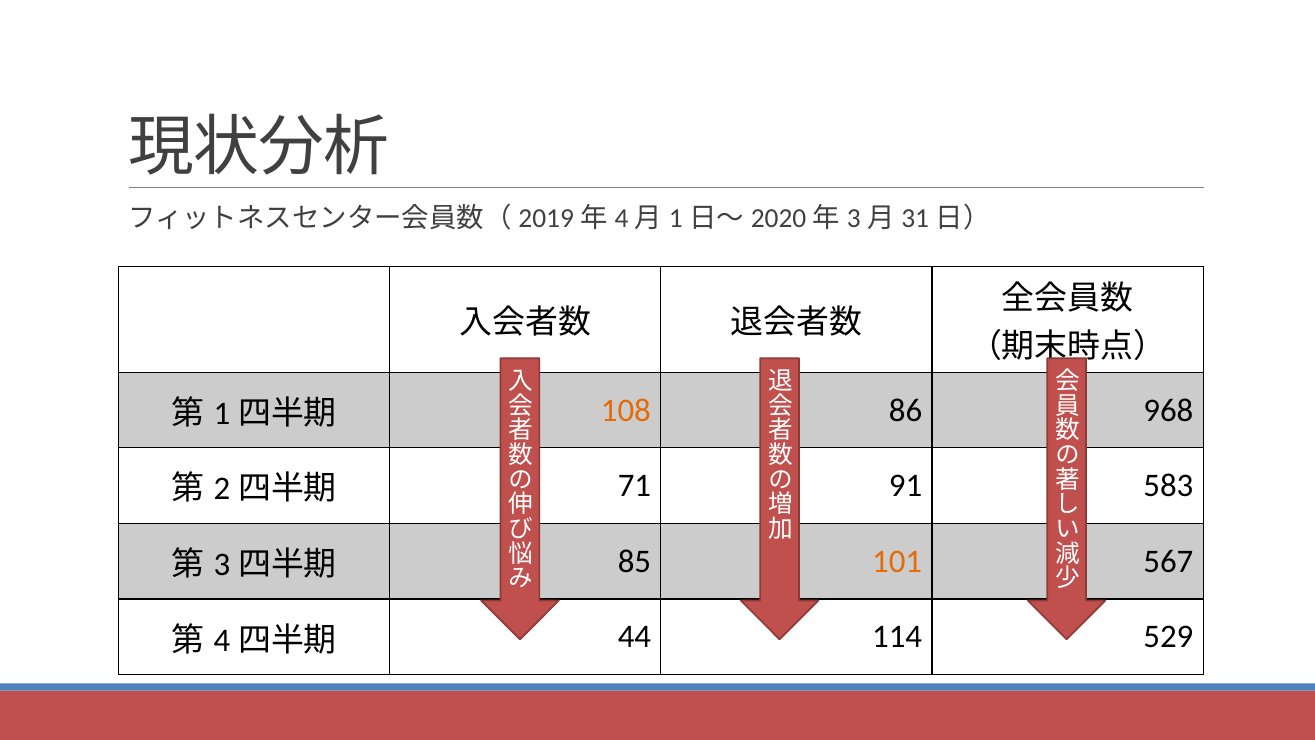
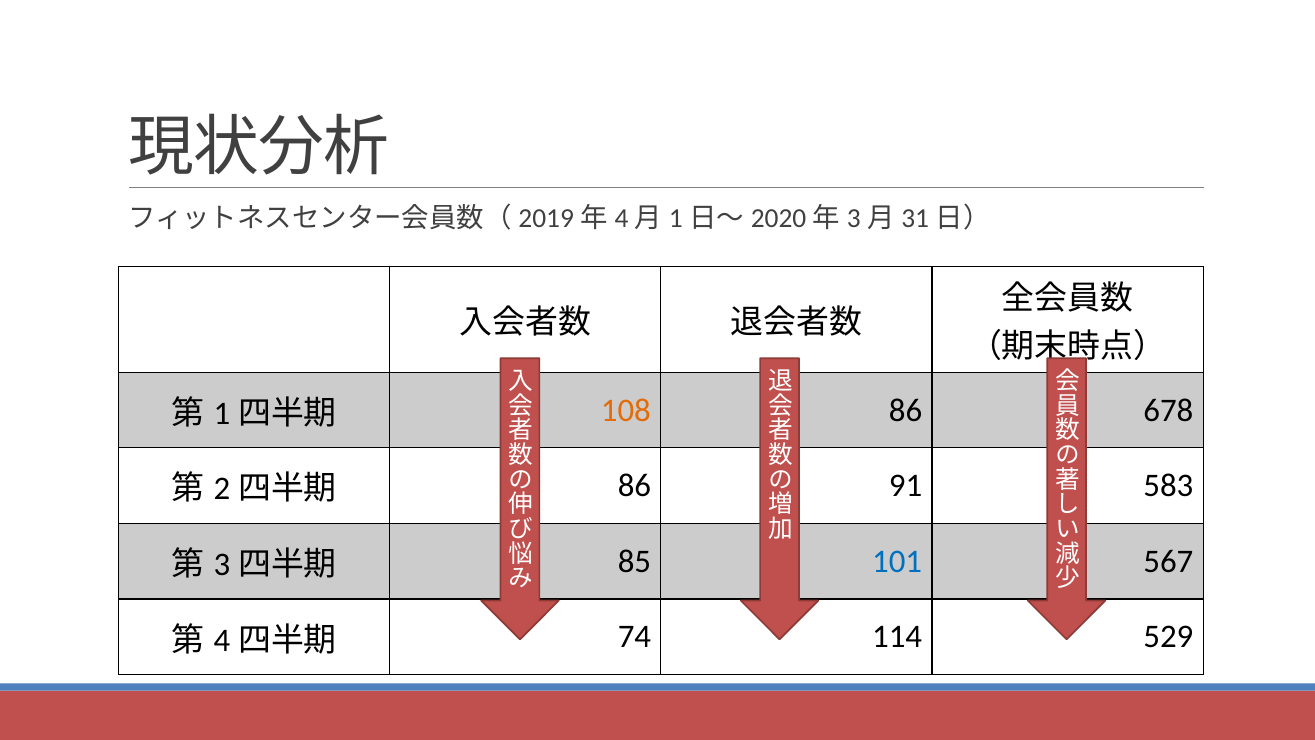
968: 968 -> 678 (1168, 410)
71: 71 -> 86 (634, 486)
101 colour: orange -> blue (897, 561)
44: 44 -> 74 (634, 637)
